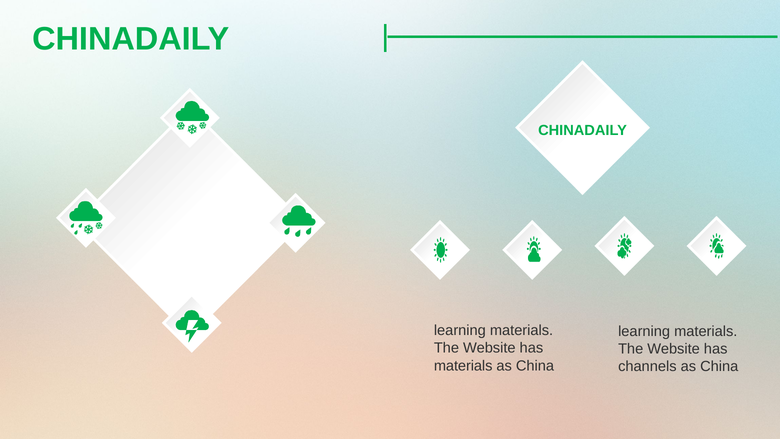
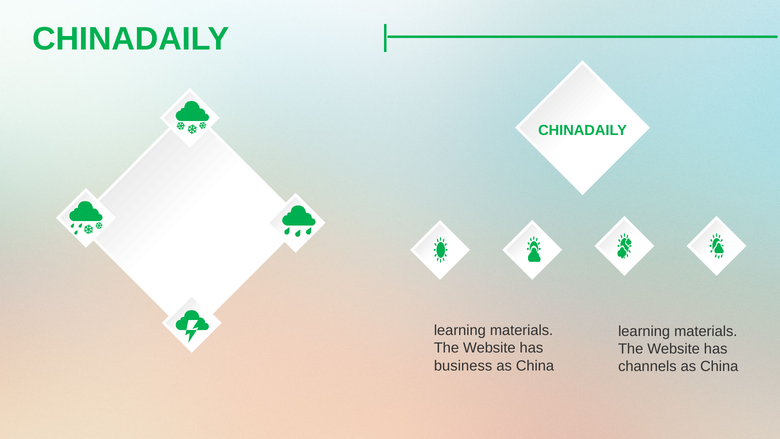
materials: materials -> business (463, 365)
